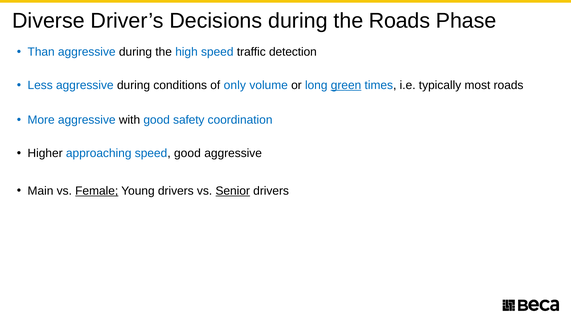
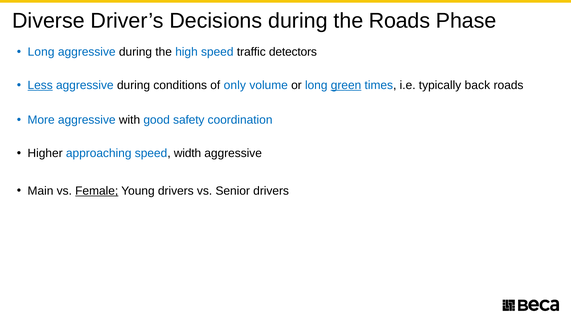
Than: Than -> Long (41, 52)
detection: detection -> detectors (293, 52)
Less underline: none -> present (40, 85)
most: most -> back (477, 85)
speed good: good -> width (188, 153)
Senior underline: present -> none (233, 191)
